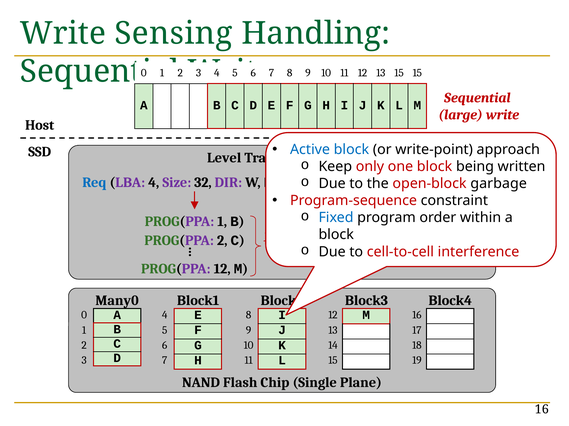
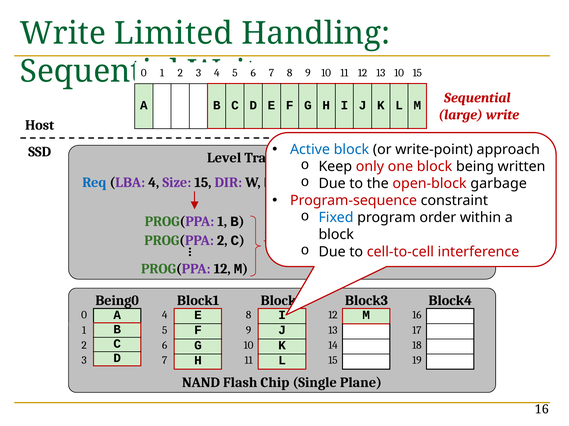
Sensing: Sensing -> Limited (174, 33)
13 15: 15 -> 10 (399, 73)
Size 32: 32 -> 15 (203, 183)
Many0: Many0 -> Being0 (117, 301)
